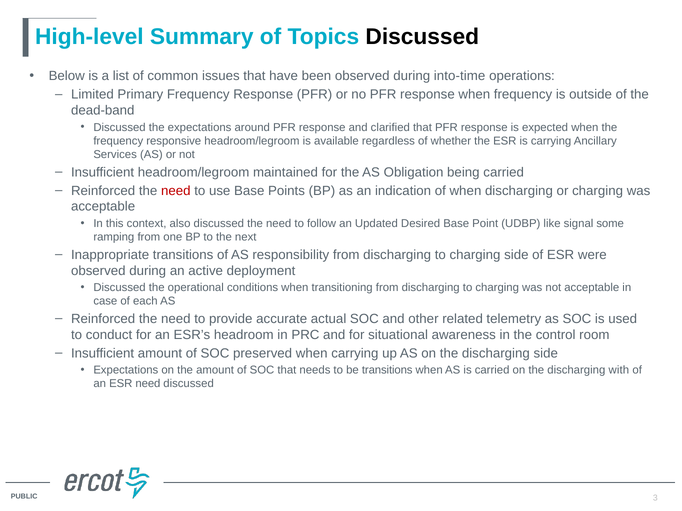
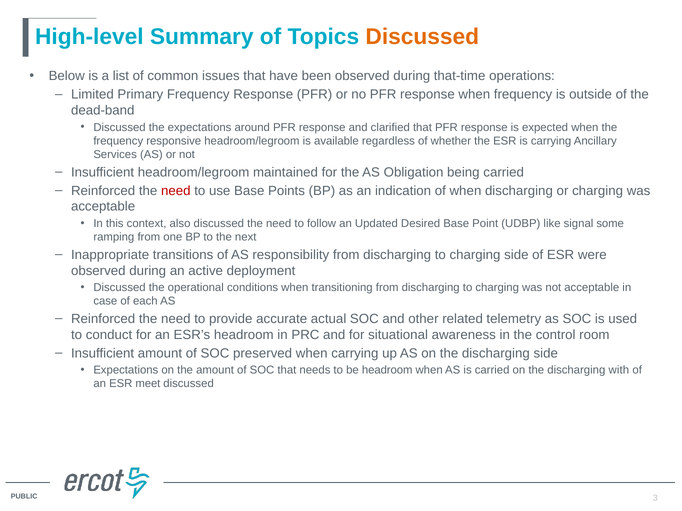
Discussed colour: black -> orange (422, 37)
into-time: into-time -> that-time (460, 76)
be transitions: transitions -> headroom (387, 370)
ESR need: need -> meet (148, 384)
